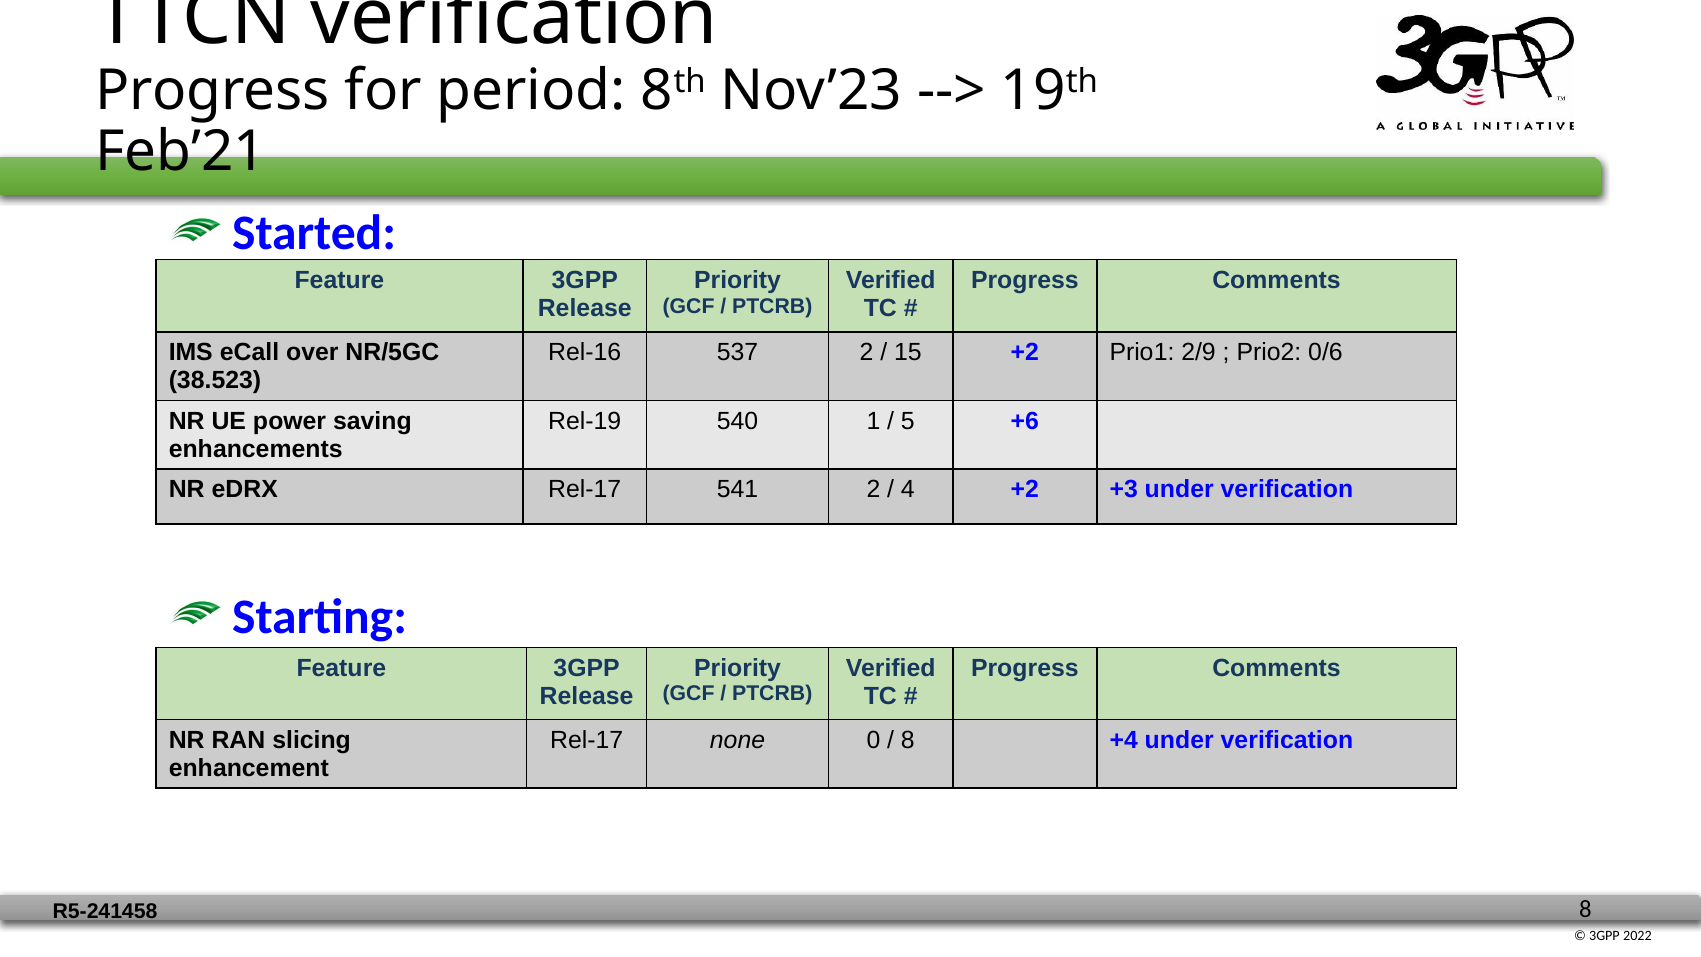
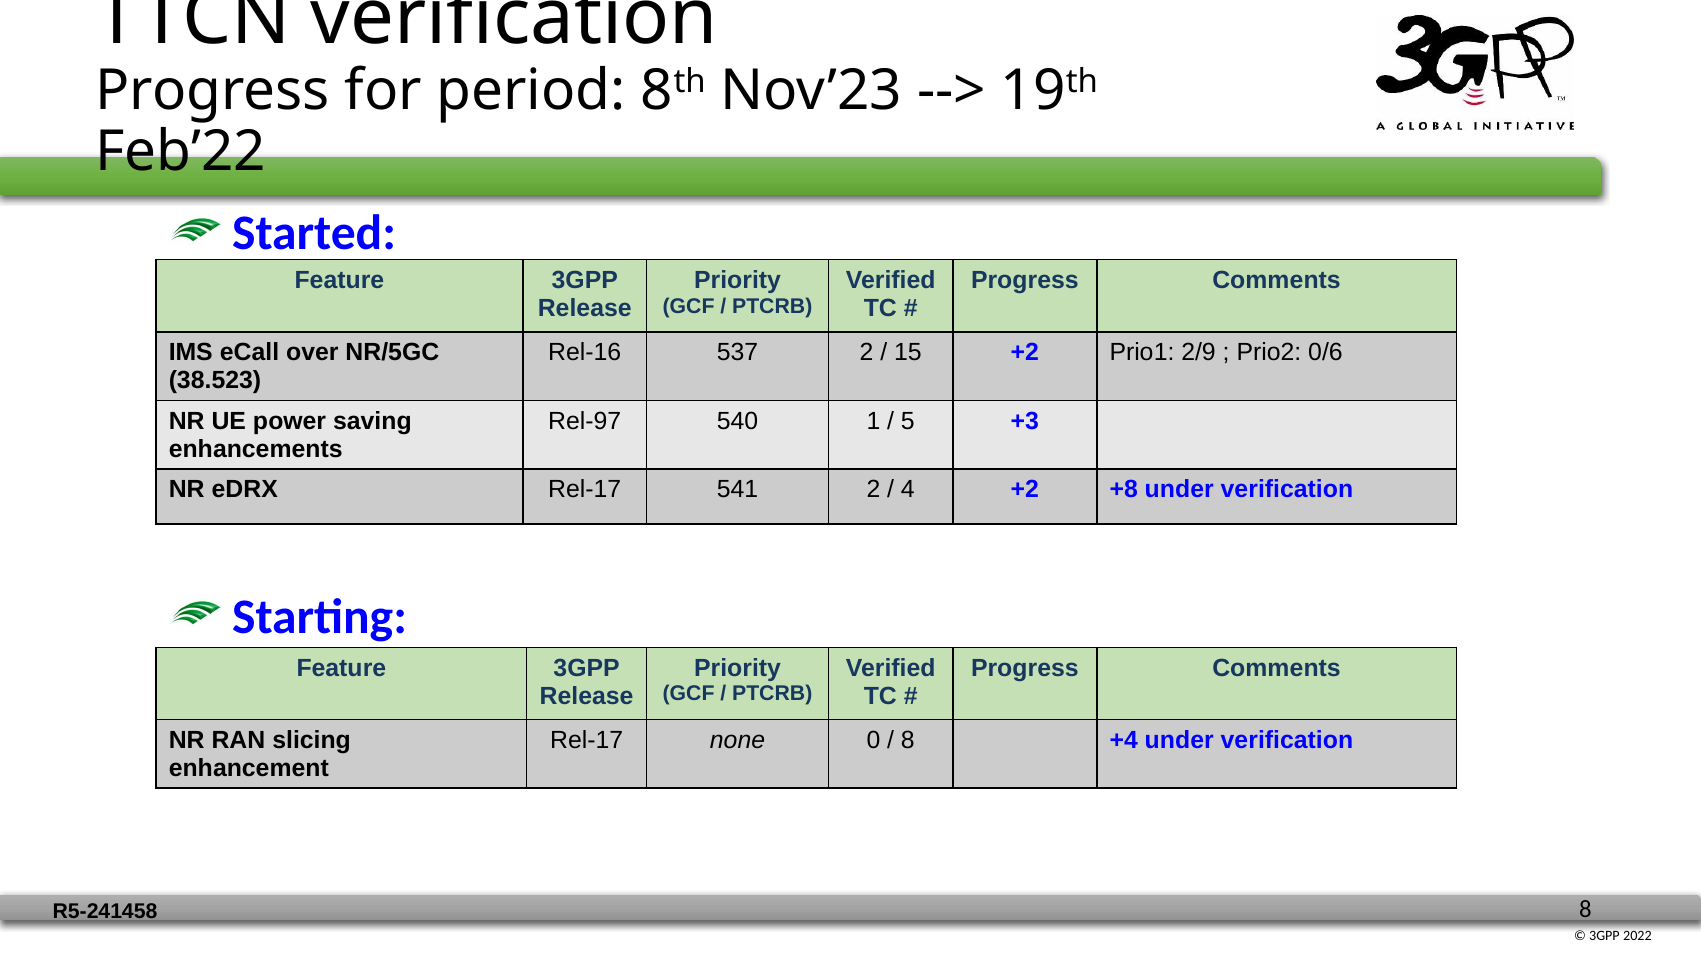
Feb’21: Feb’21 -> Feb’22 (181, 152)
Rel-19: Rel-19 -> Rel-97 (585, 421)
+6: +6 -> +3 (1025, 421)
+3: +3 -> +8 (1124, 489)
